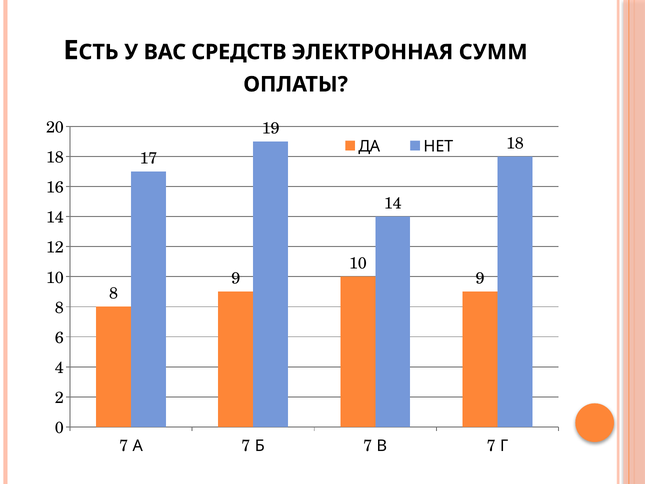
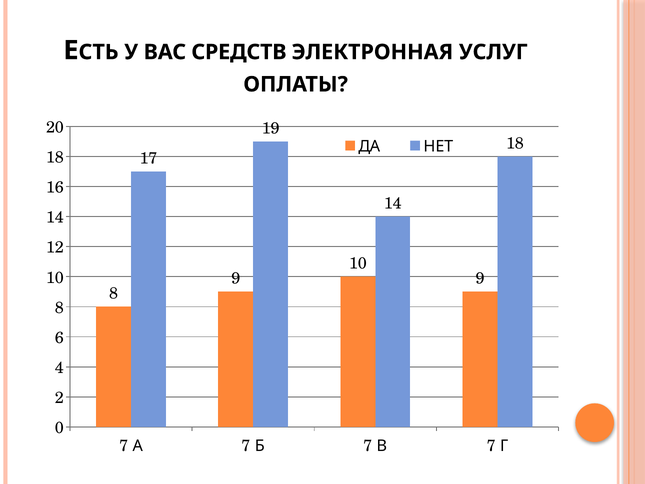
СУММ: СУММ -> УСЛУГ (493, 52)
